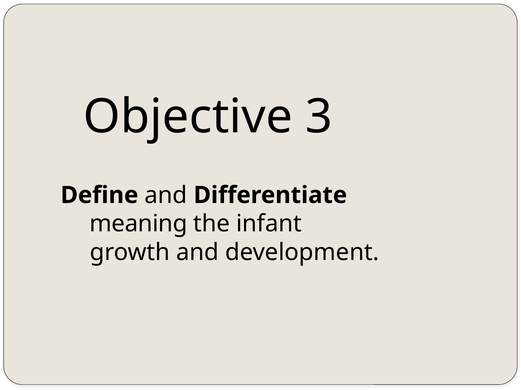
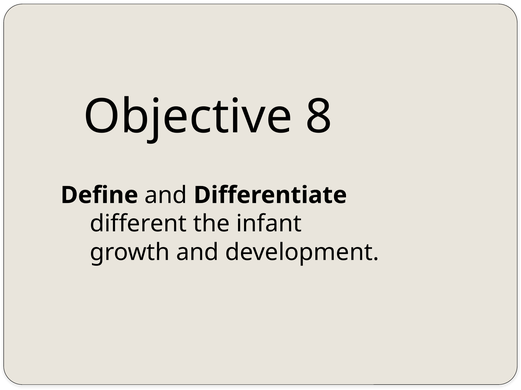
3: 3 -> 8 (319, 117)
meaning: meaning -> different (138, 224)
